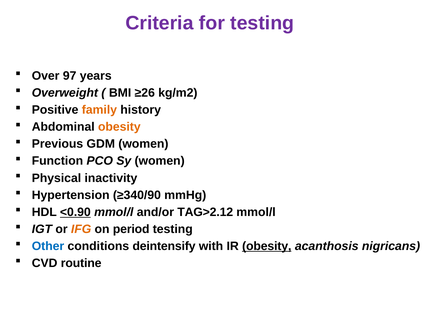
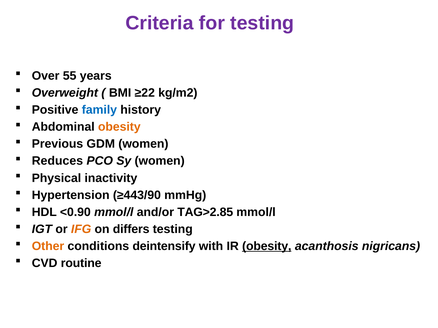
97: 97 -> 55 (70, 76)
≥26: ≥26 -> ≥22 (145, 93)
family colour: orange -> blue (99, 110)
Function: Function -> Reduces (57, 161)
≥340/90: ≥340/90 -> ≥443/90 (137, 195)
<0.90 underline: present -> none (75, 212)
TAG>2.12: TAG>2.12 -> TAG>2.85 (205, 212)
period: period -> differs (131, 229)
Other colour: blue -> orange (48, 246)
